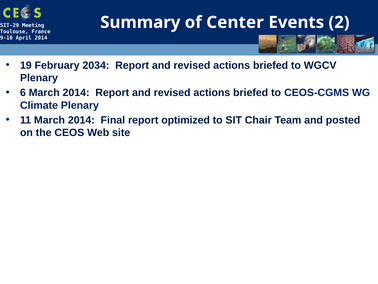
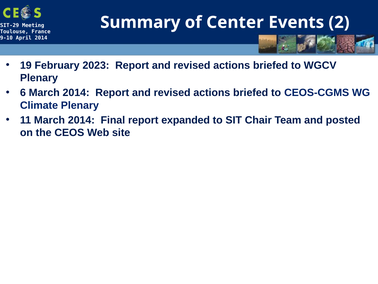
2034: 2034 -> 2023 (96, 65)
optimized: optimized -> expanded (186, 120)
